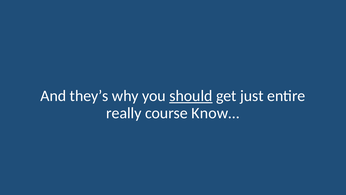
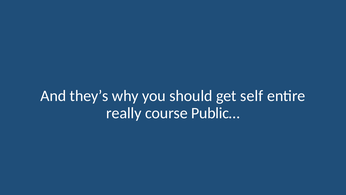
should underline: present -> none (191, 96)
just: just -> self (252, 96)
Know…: Know… -> Public… (216, 113)
